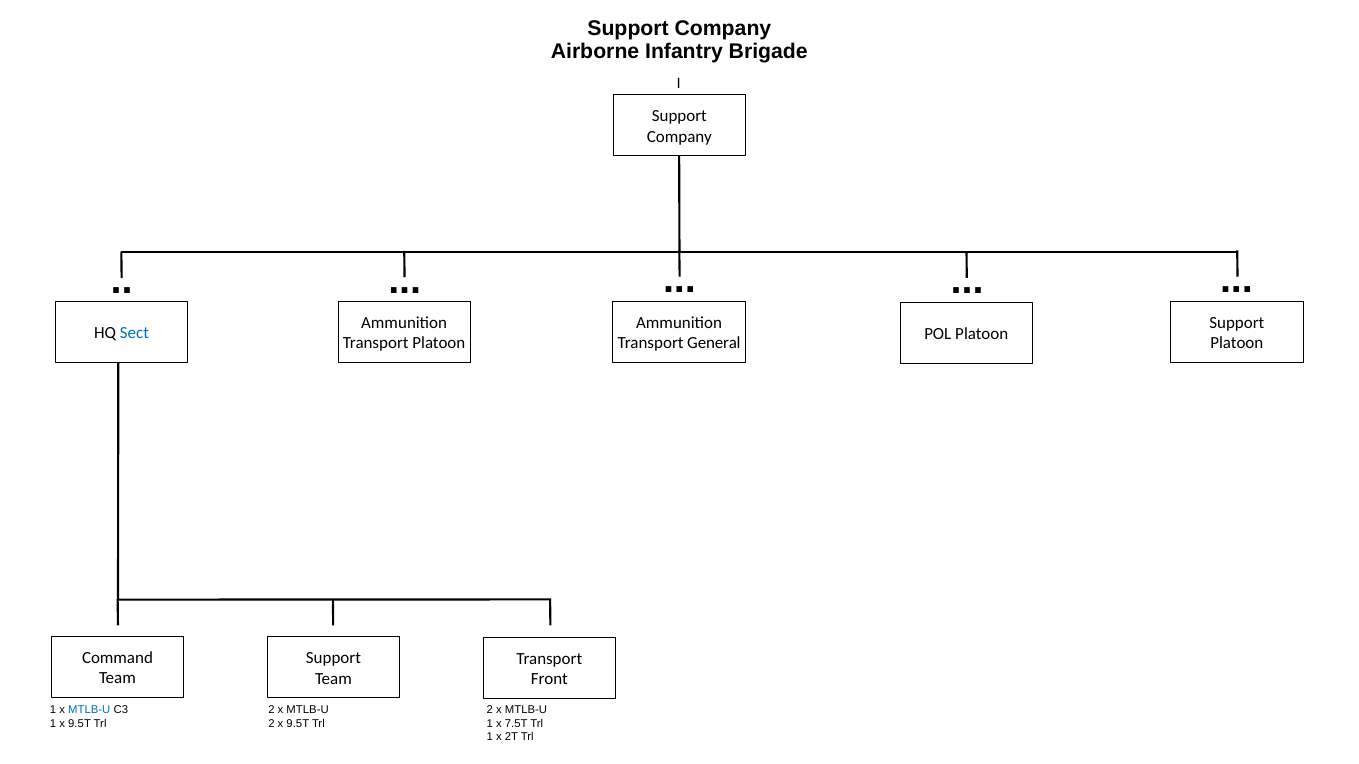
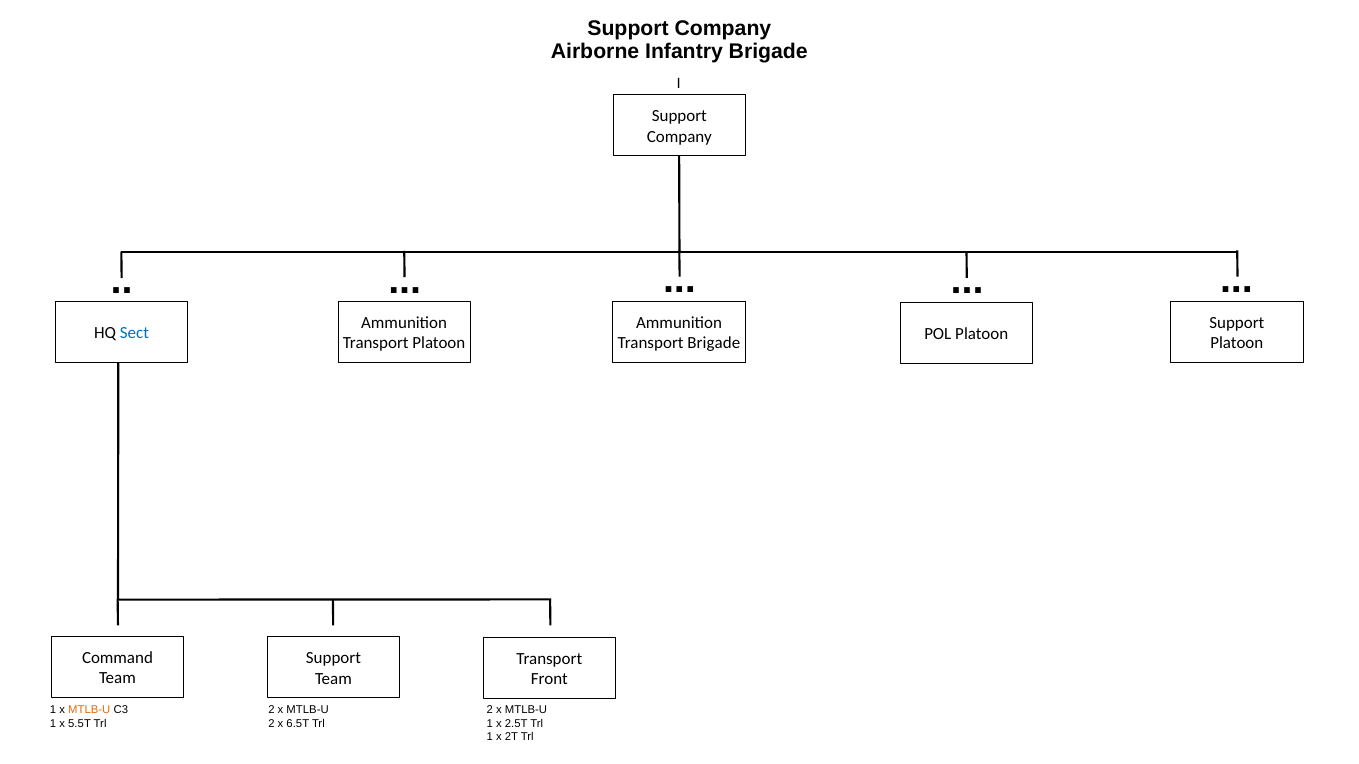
Transport General: General -> Brigade (714, 343)
MTLB-U colour: blue -> orange (89, 710)
1 x 9.5T: 9.5T -> 5.5T (80, 724)
2 x 9.5T: 9.5T -> 6.5T (298, 724)
7.5T: 7.5T -> 2.5T (516, 724)
